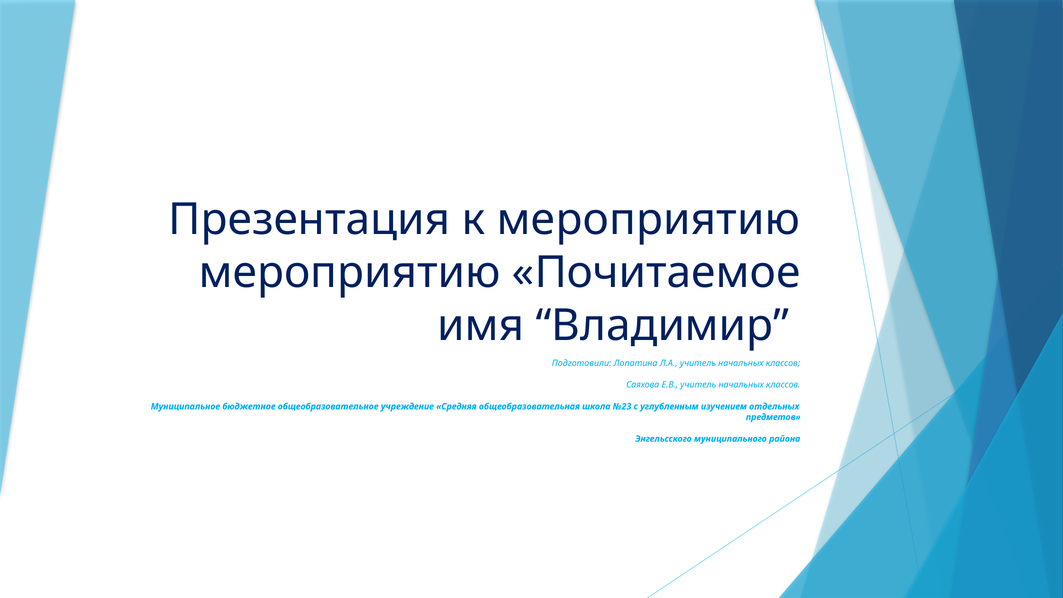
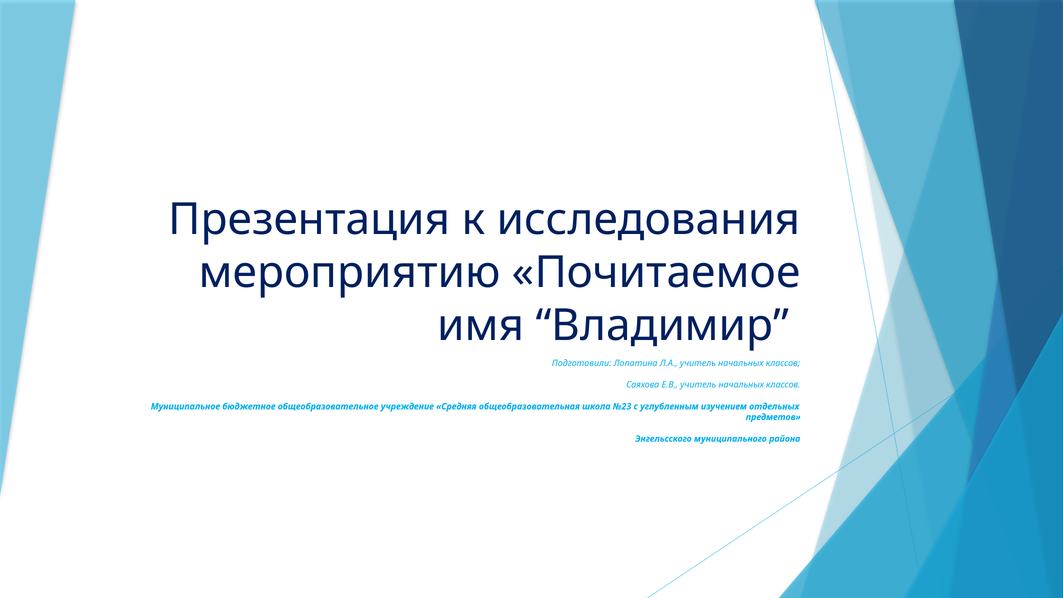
к мероприятию: мероприятию -> исследования (649, 219)
